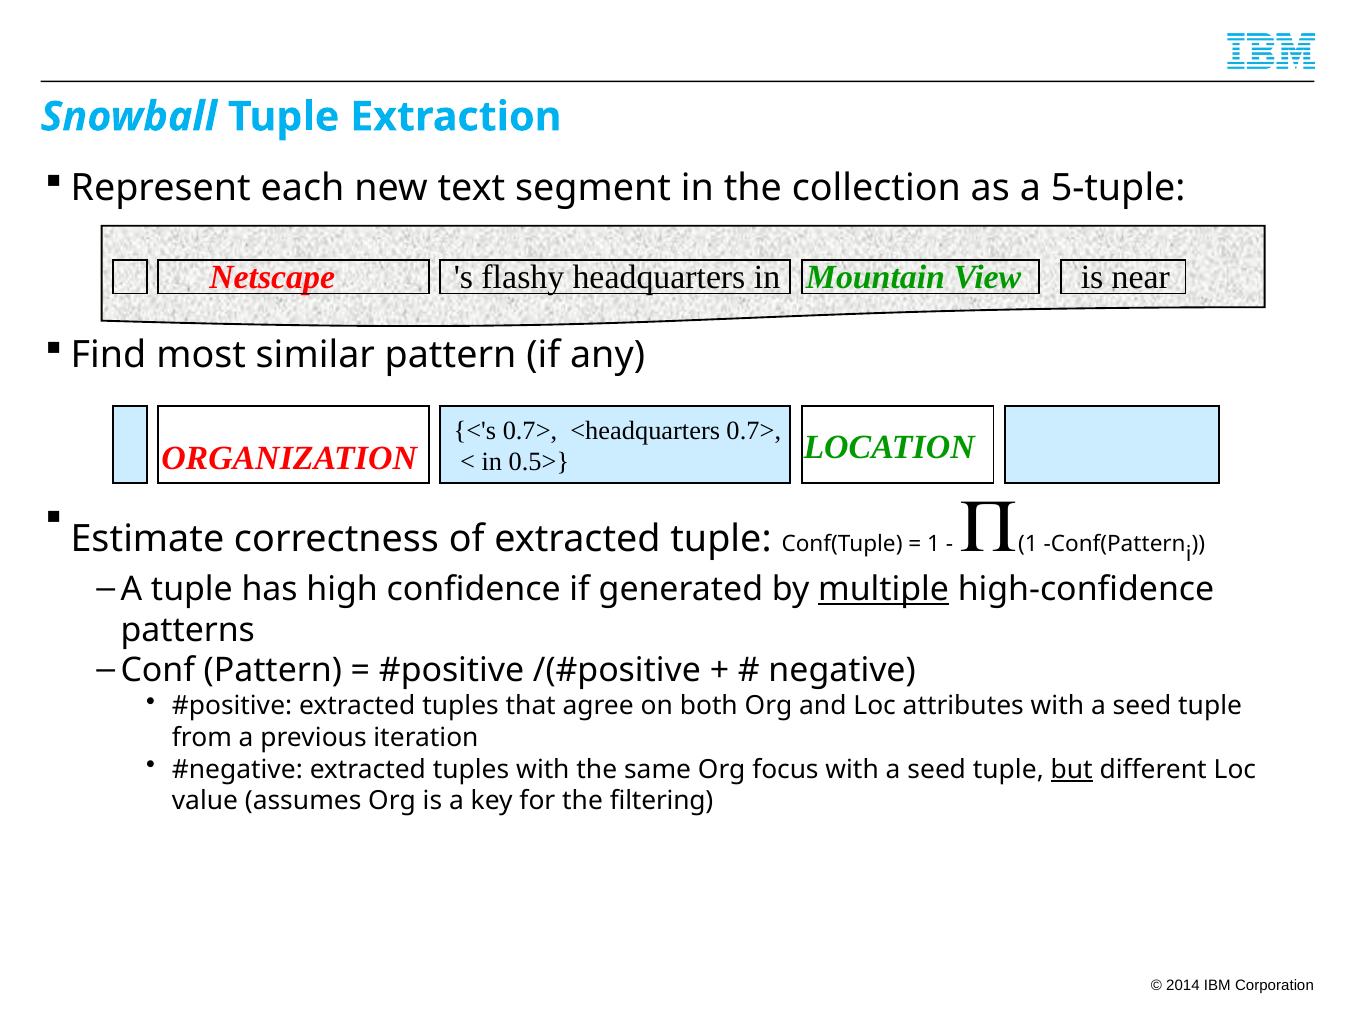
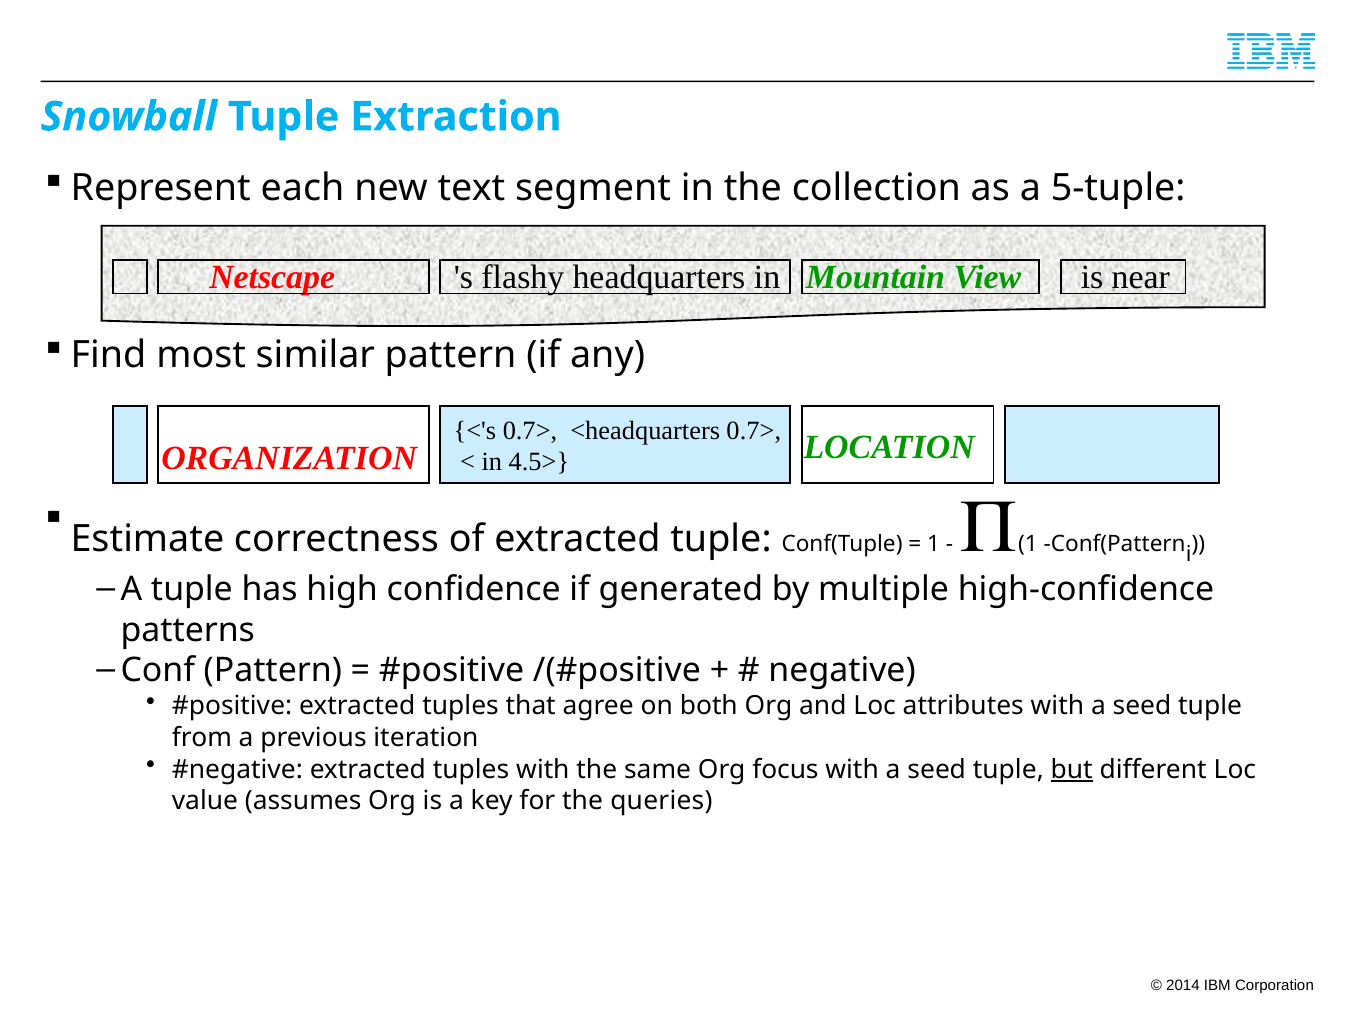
0.5>: 0.5> -> 4.5> (539, 462)
multiple underline: present -> none (884, 590)
filtering: filtering -> queries (661, 801)
